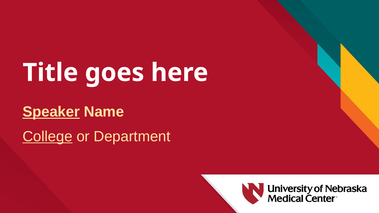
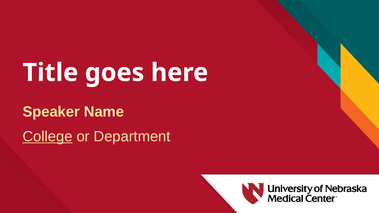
Speaker underline: present -> none (51, 112)
